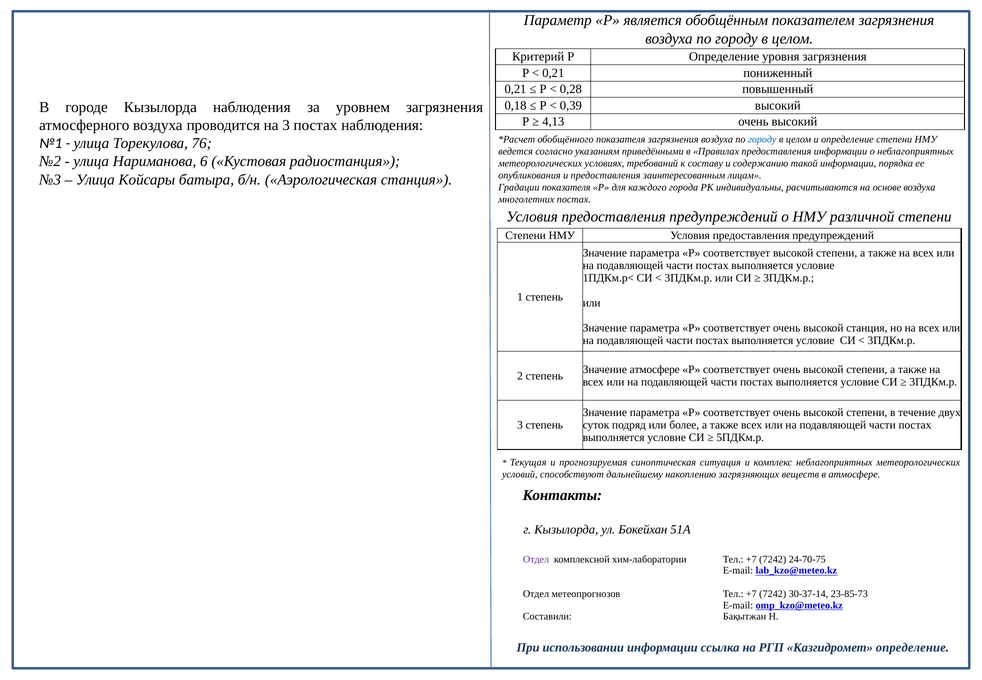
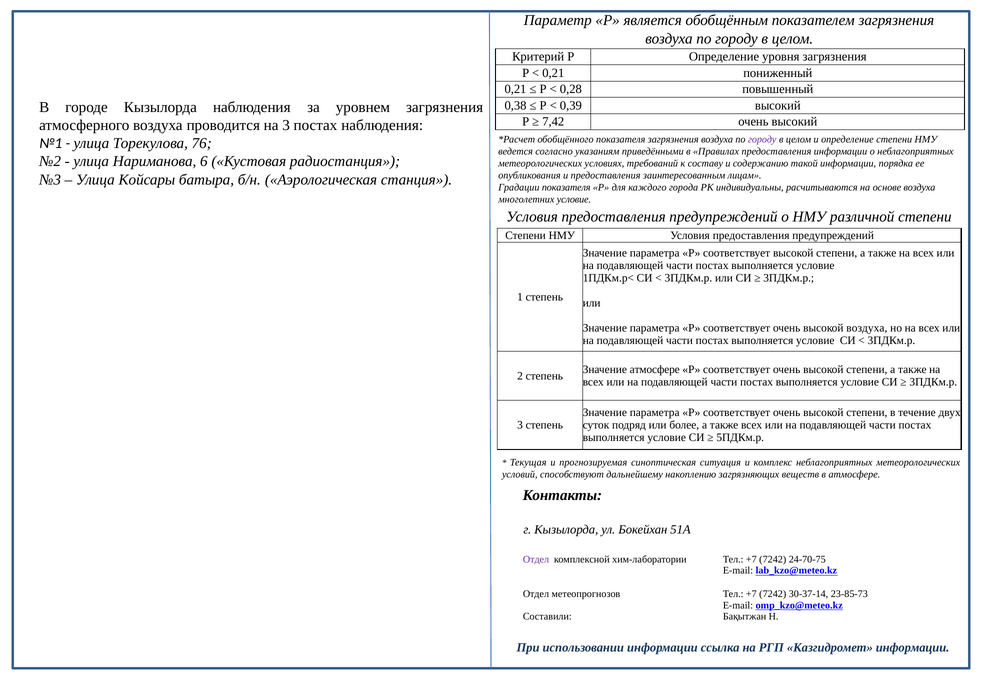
0,18: 0,18 -> 0,38 (515, 105)
4,13: 4,13 -> 7,42 (553, 122)
городу colour: blue -> purple (762, 139)
многолетних постах: постах -> условие (574, 200)
высокой станция: станция -> воздуха (867, 328)
Казгидромет определение: определение -> информации (913, 647)
